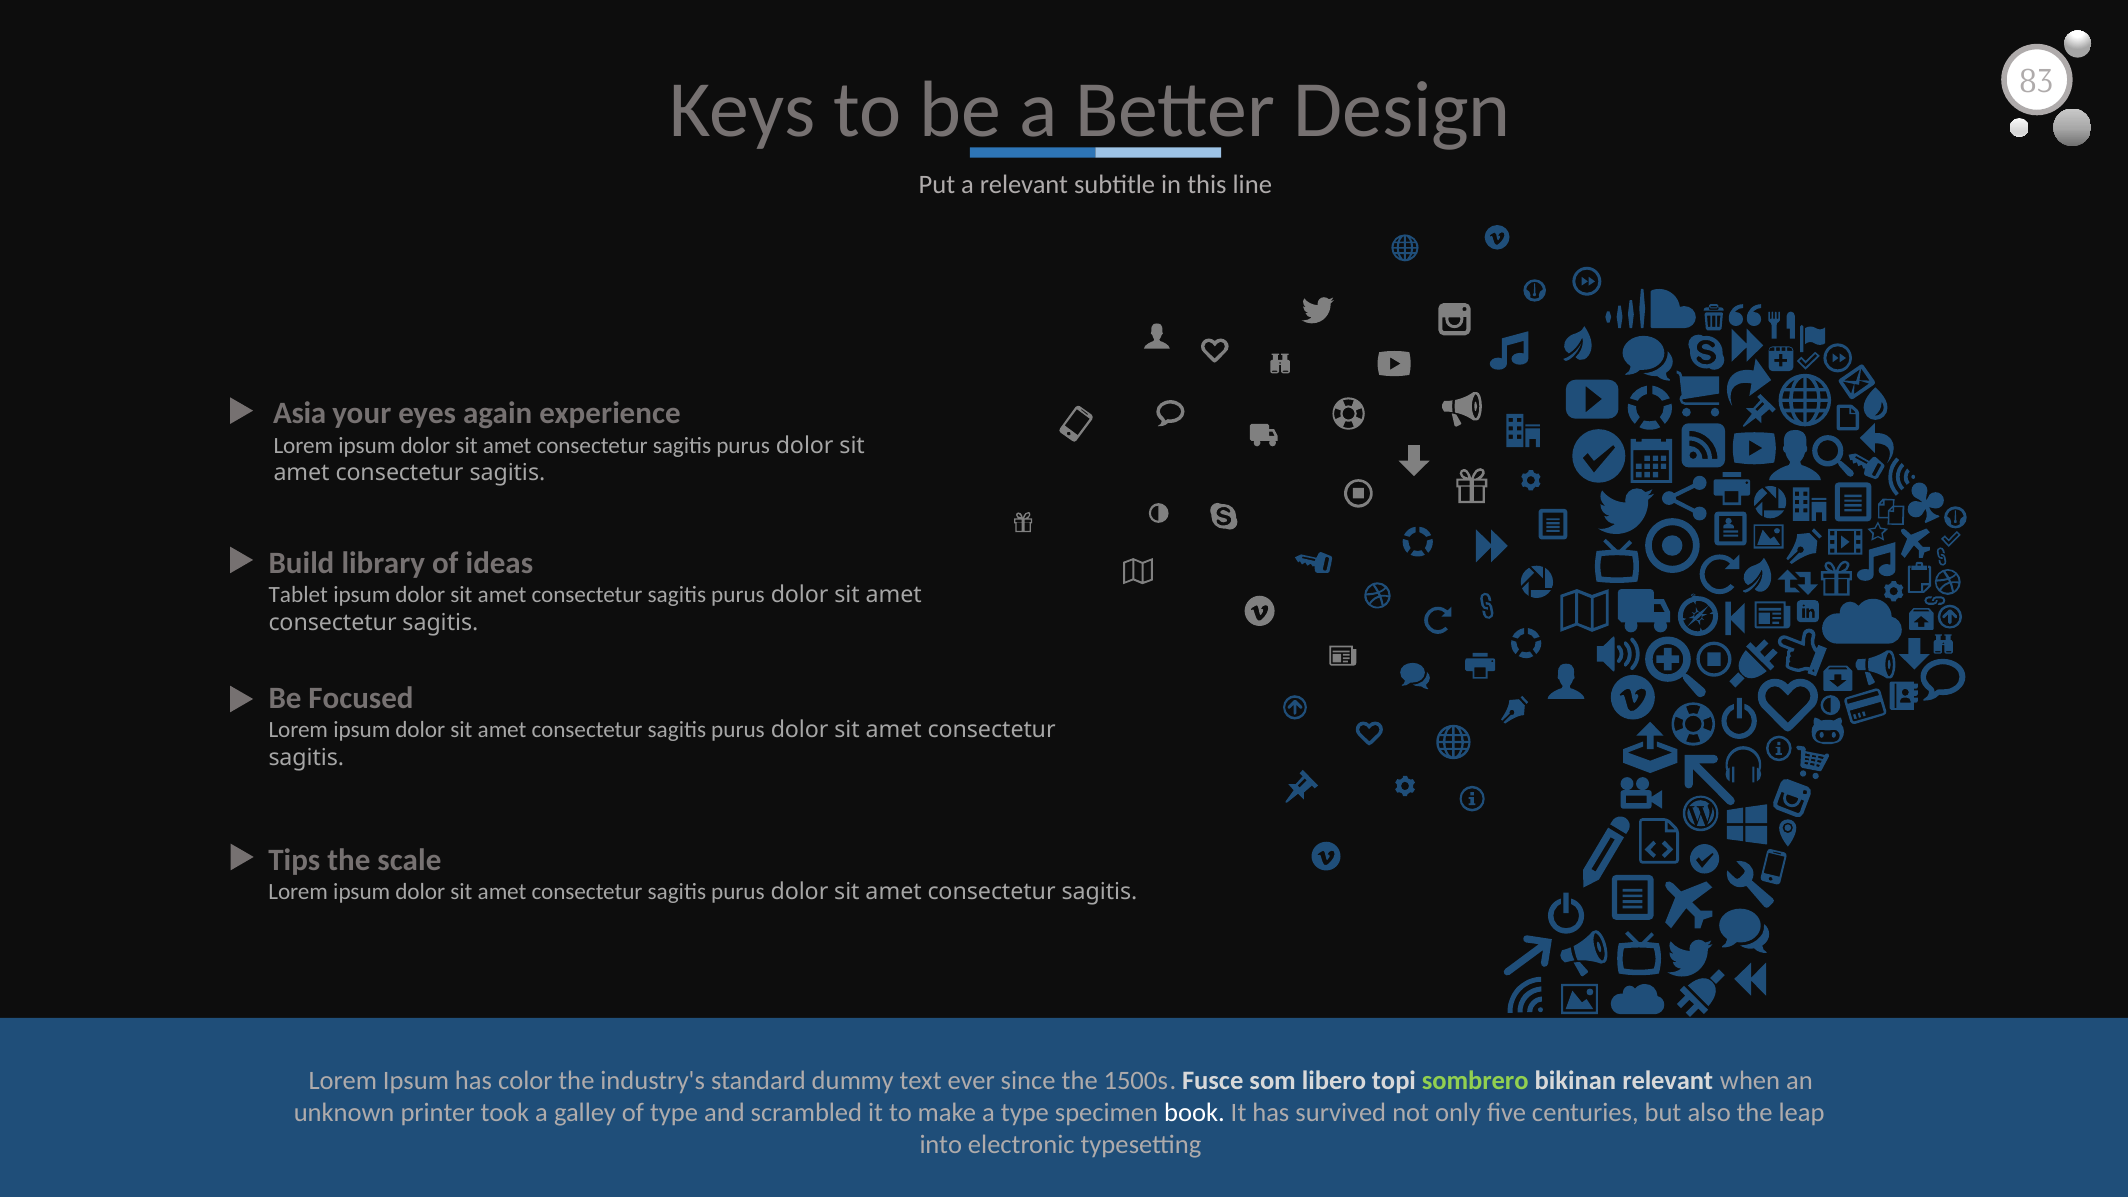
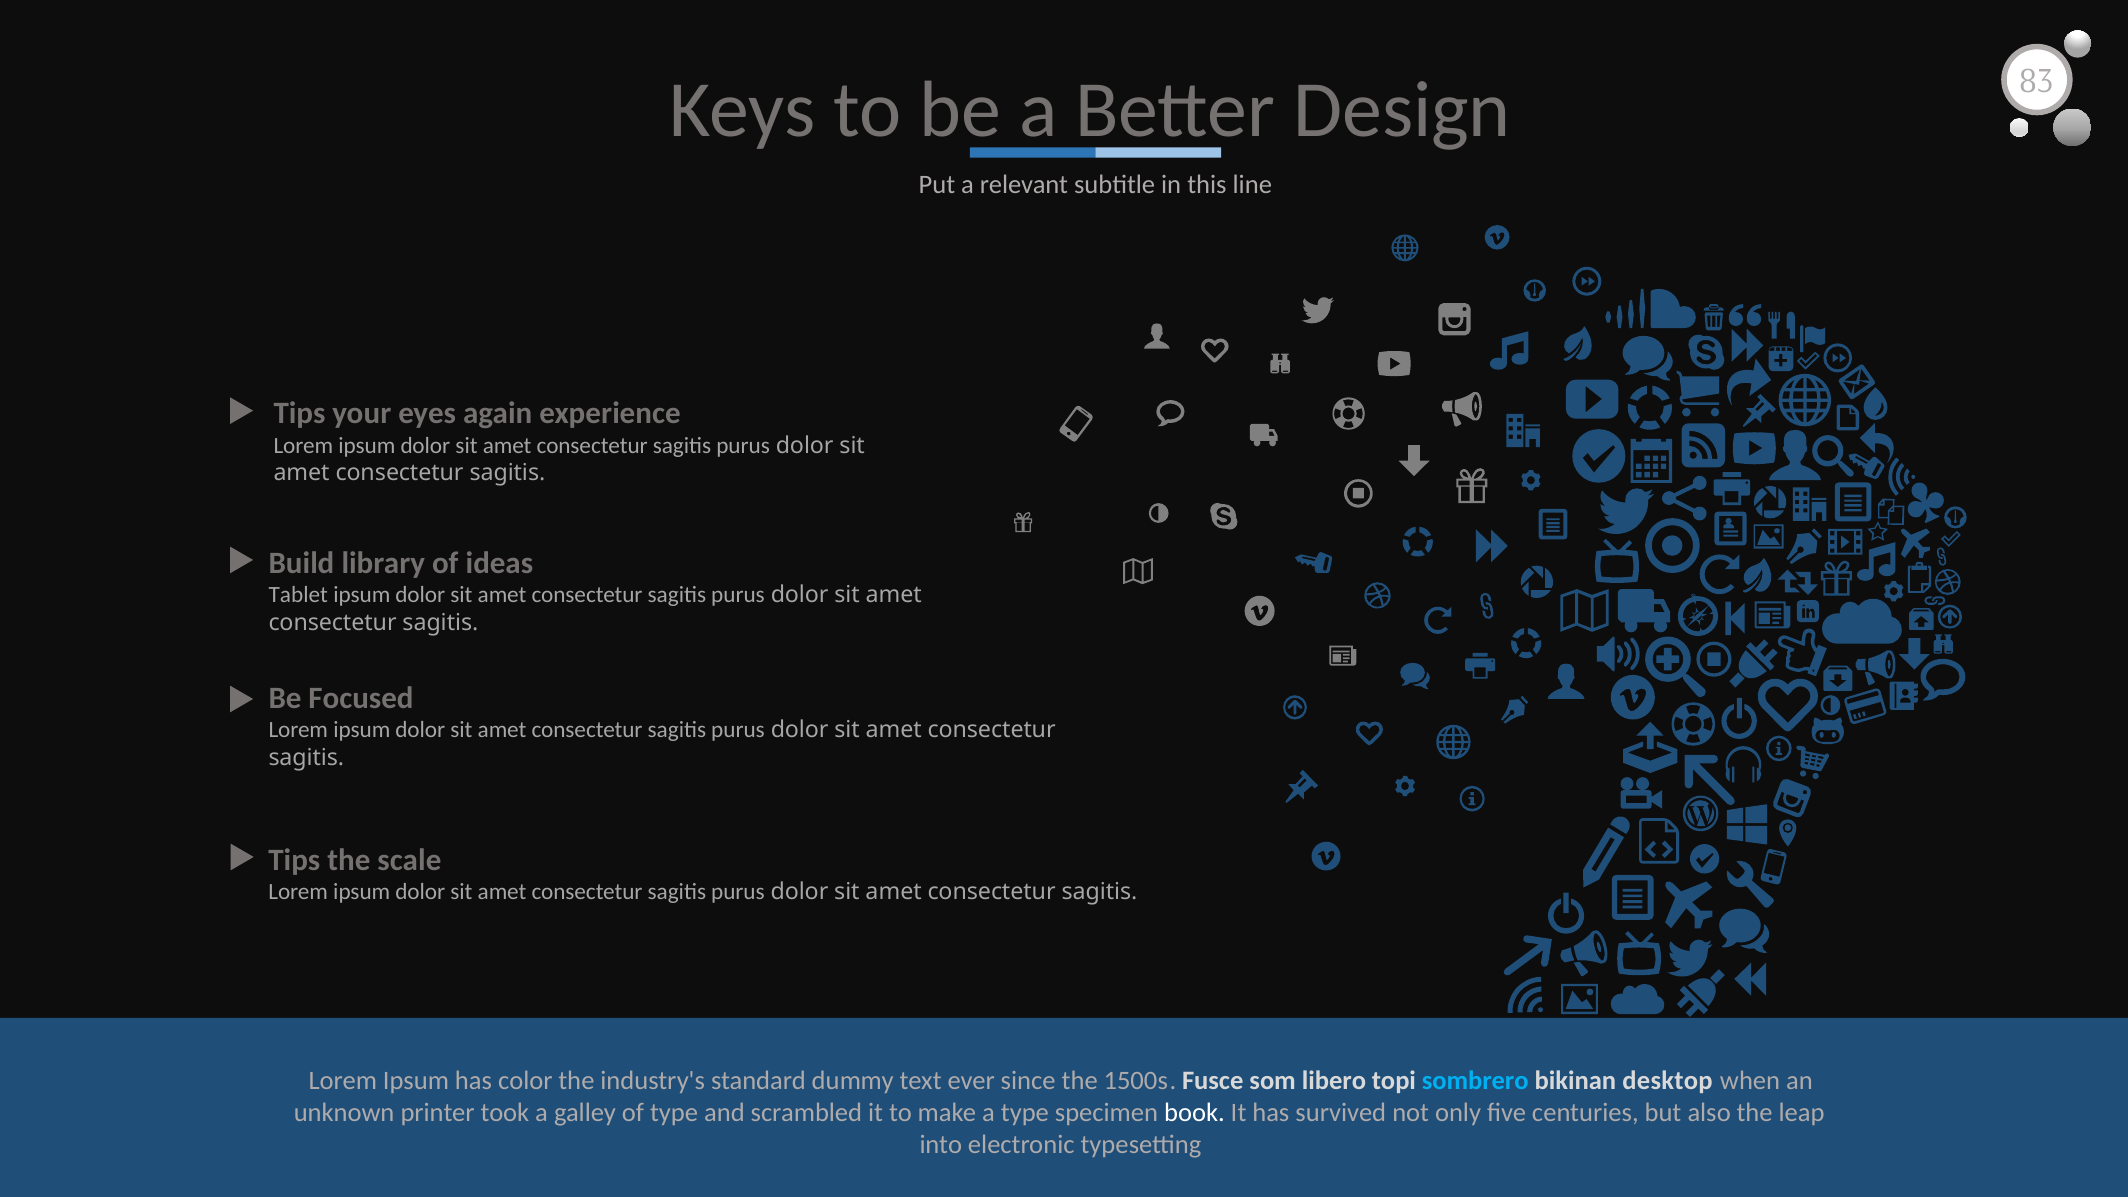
Asia: Asia -> Tips (300, 414)
sombrero colour: light green -> light blue (1475, 1081)
bikinan relevant: relevant -> desktop (1668, 1081)
